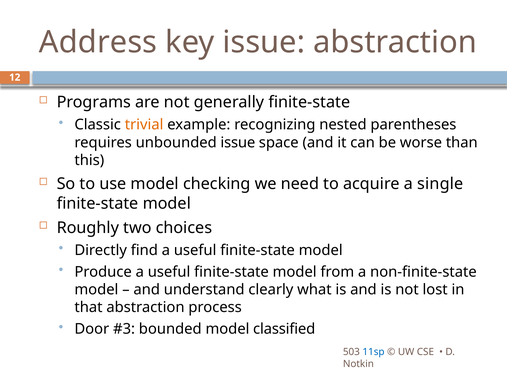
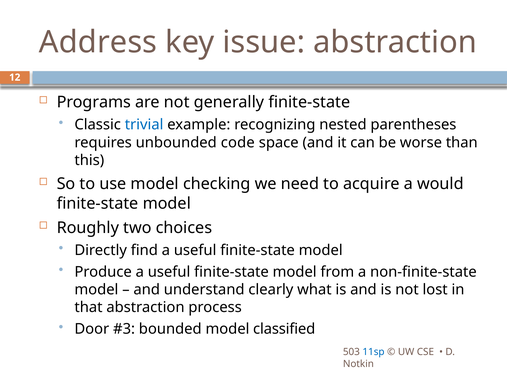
trivial colour: orange -> blue (144, 124)
unbounded issue: issue -> code (238, 142)
single: single -> would (440, 184)
